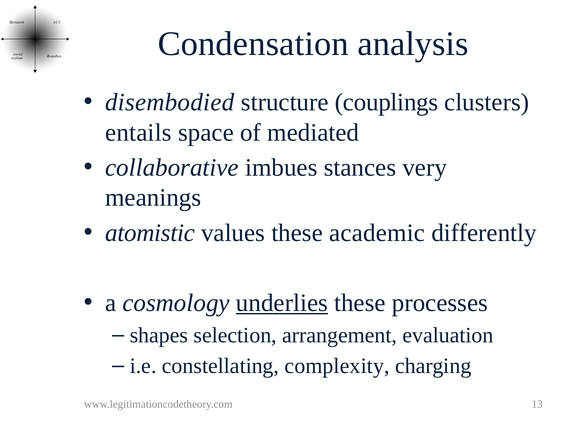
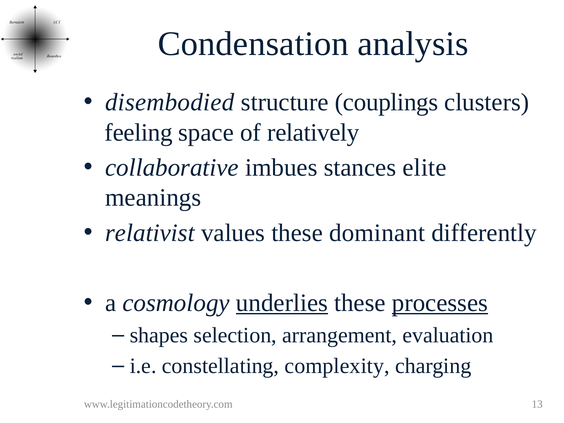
entails: entails -> feeling (139, 132)
mediated: mediated -> relatively (313, 132)
very: very -> elite (425, 168)
atomistic: atomistic -> relativist (150, 233)
academic: academic -> dominant (377, 233)
processes underline: none -> present (440, 303)
